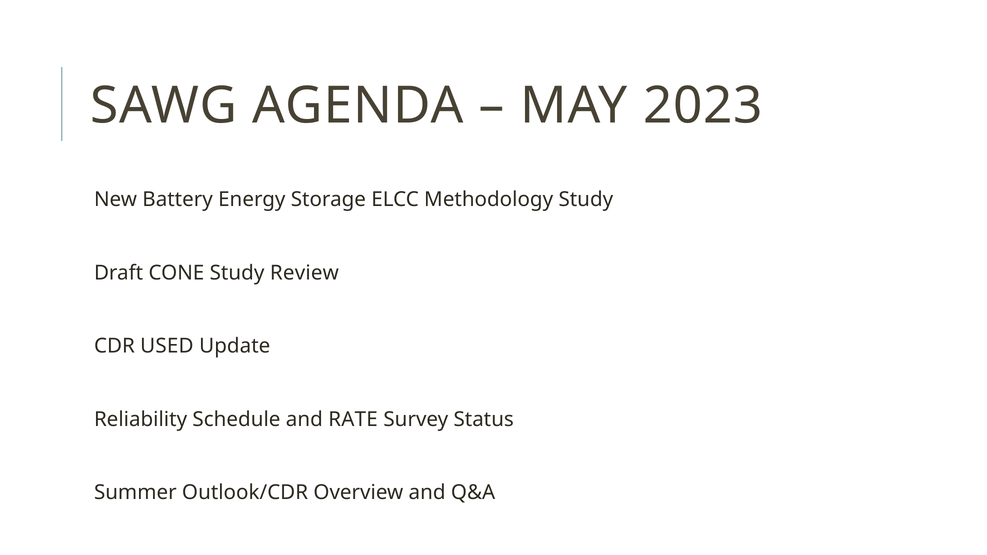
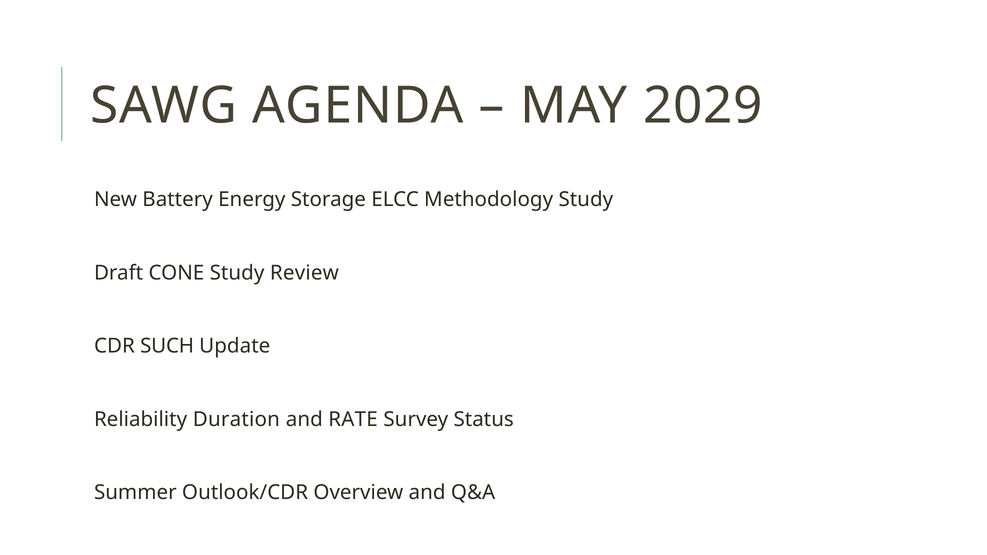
2023: 2023 -> 2029 (703, 106)
USED: USED -> SUCH (167, 346)
Schedule: Schedule -> Duration (236, 419)
